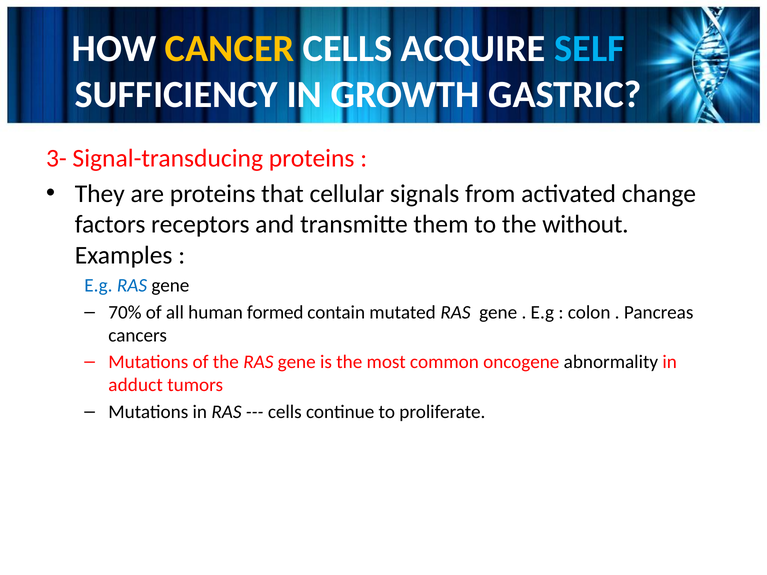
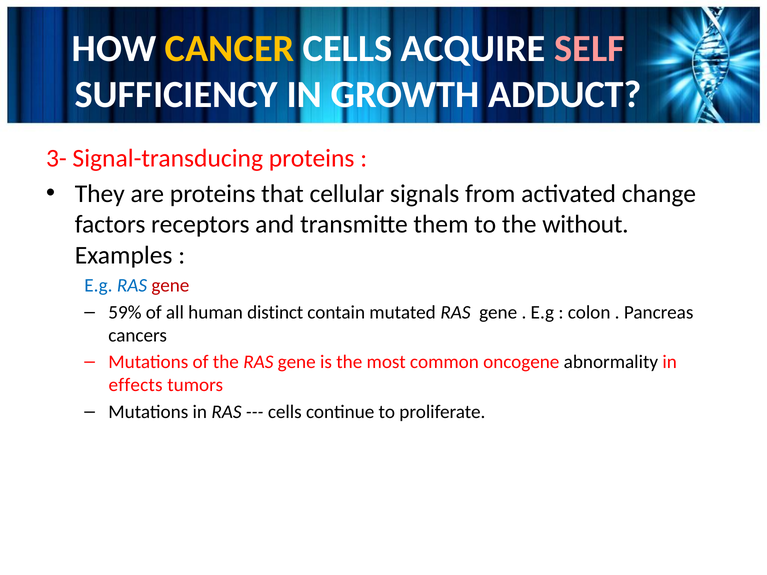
SELF colour: light blue -> pink (590, 49)
GASTRIC: GASTRIC -> ADDUCT (565, 95)
gene colour: black -> red (170, 286)
70%: 70% -> 59% (125, 312)
formed: formed -> distinct (275, 312)
adduct: adduct -> effects (136, 385)
